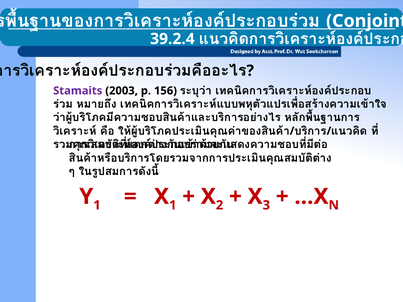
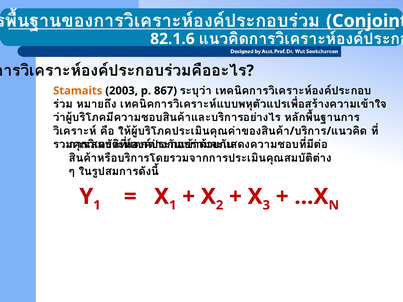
39.2.4: 39.2.4 -> 82.1.6 (172, 39)
Stamaits colour: purple -> orange (78, 91)
156: 156 -> 867 (165, 91)
